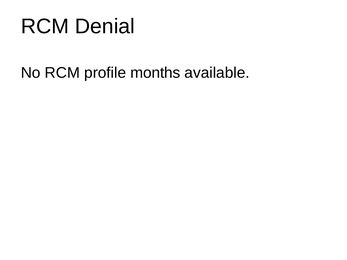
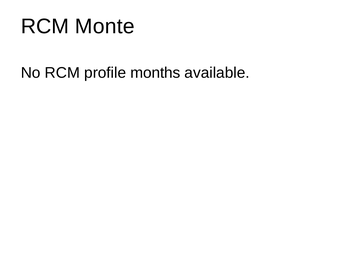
Denial: Denial -> Monte (105, 26)
